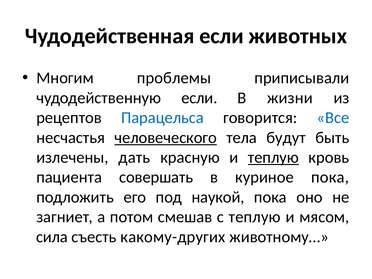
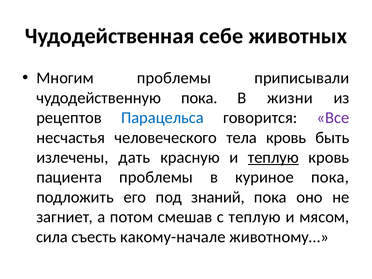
Чудодейственная если: если -> себе (221, 36)
чудодейственную если: если -> пока (199, 98)
Все colour: blue -> purple (333, 118)
человеческого underline: present -> none (166, 138)
тела будут: будут -> кровь (286, 138)
пациента совершать: совершать -> проблемы (156, 177)
наукой: наукой -> знаний (218, 197)
какому-других: какому-других -> какому-начале (173, 237)
